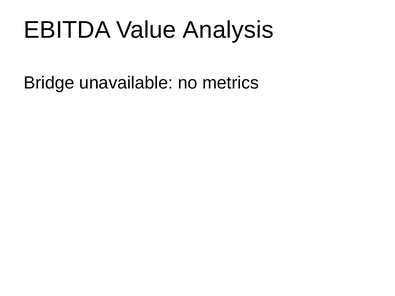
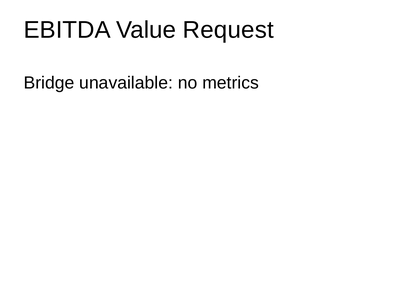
Analysis: Analysis -> Request (228, 30)
